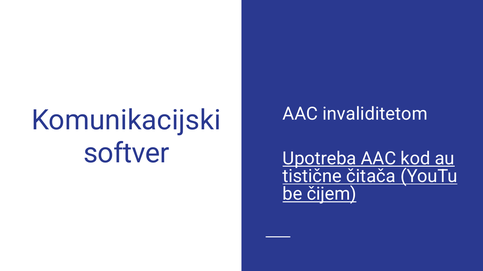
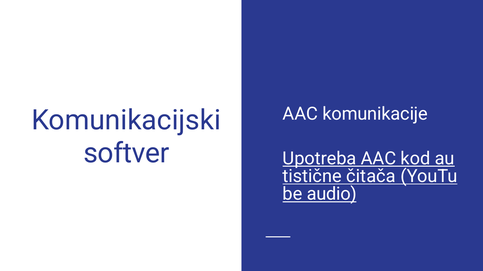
invaliditetom: invaliditetom -> komunikacije (375, 114)
čijem: čijem -> audio (332, 194)
